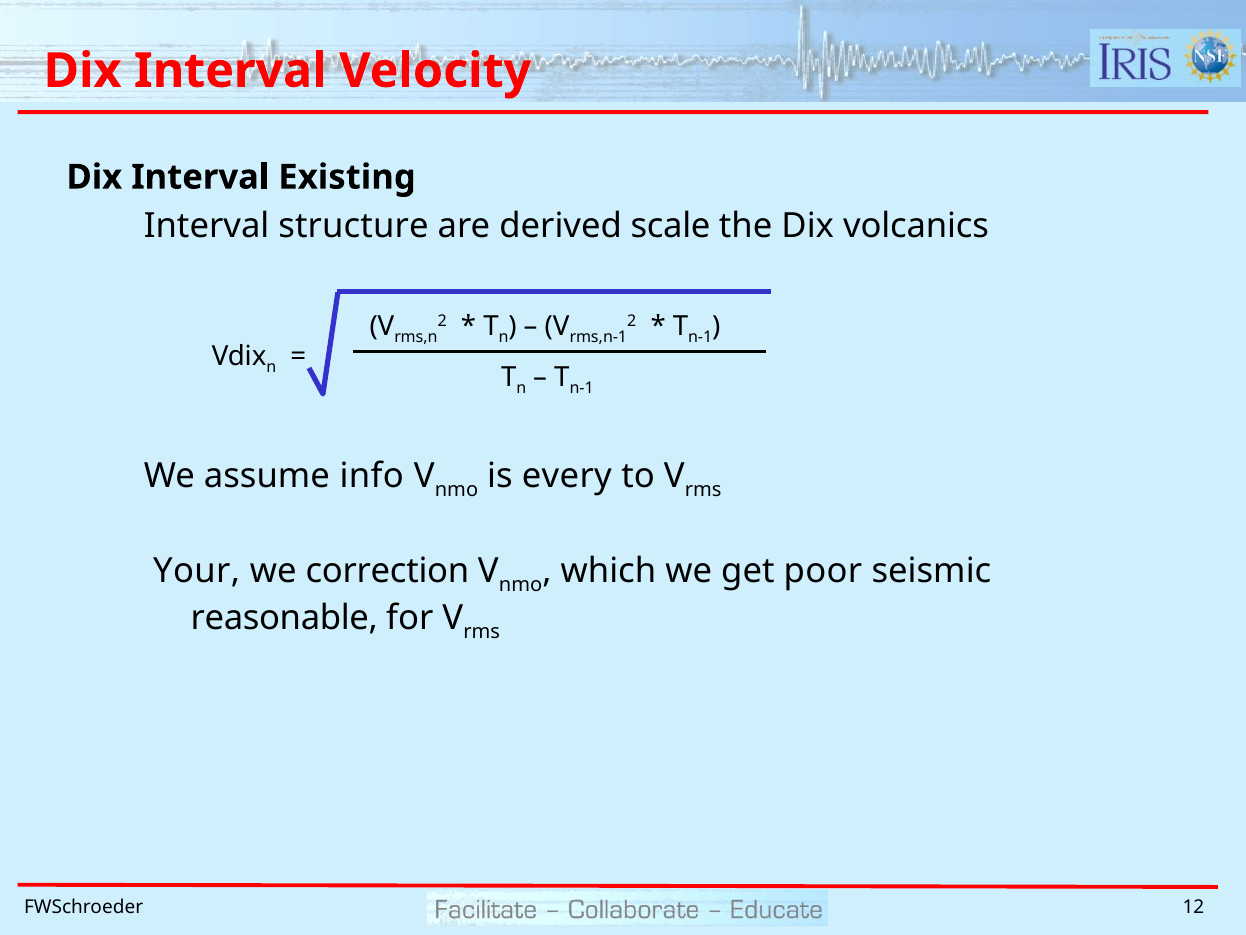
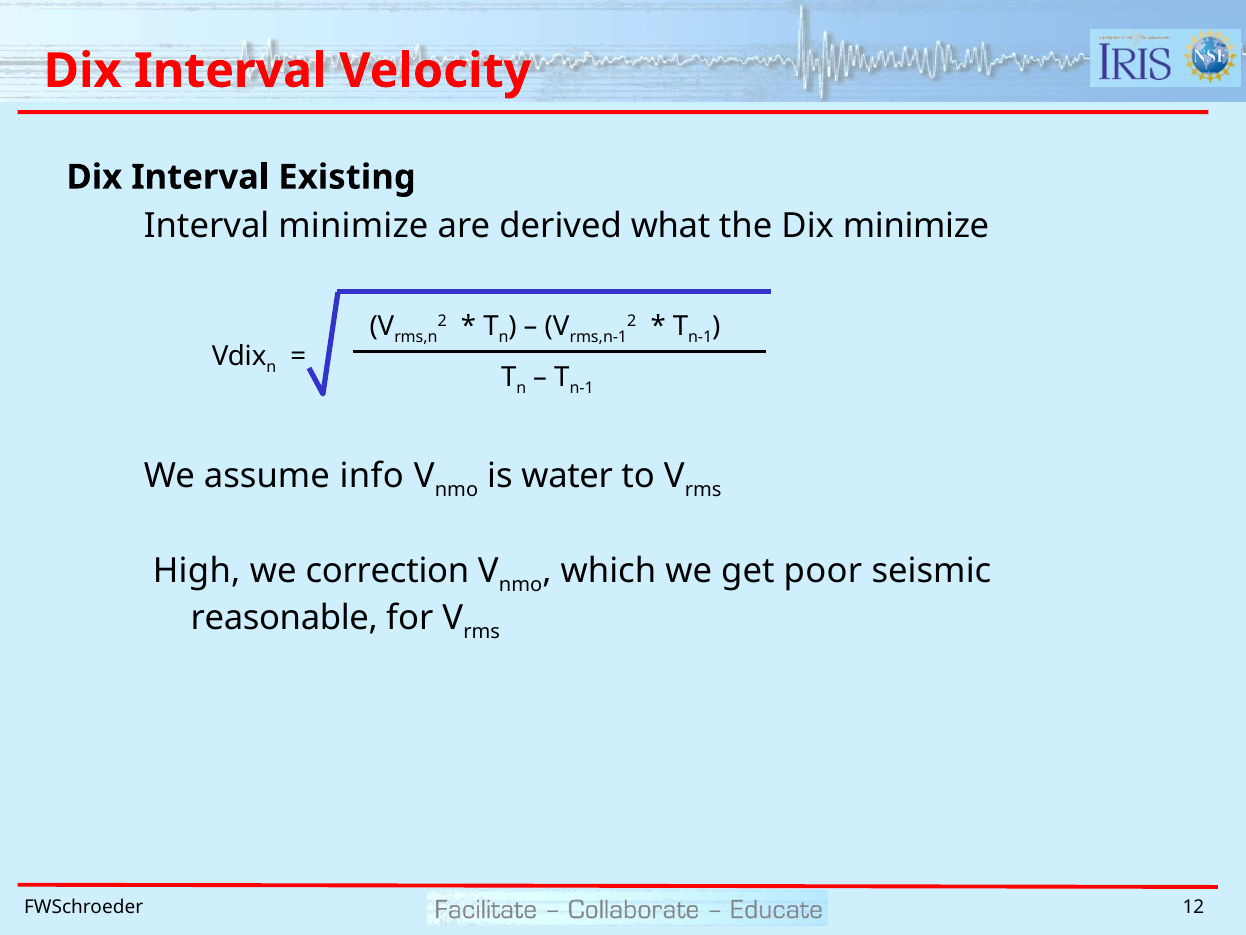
Interval structure: structure -> minimize (353, 226)
scale: scale -> what (671, 226)
Dix volcanics: volcanics -> minimize (916, 226)
every: every -> water (567, 476)
Your: Your -> High (197, 571)
